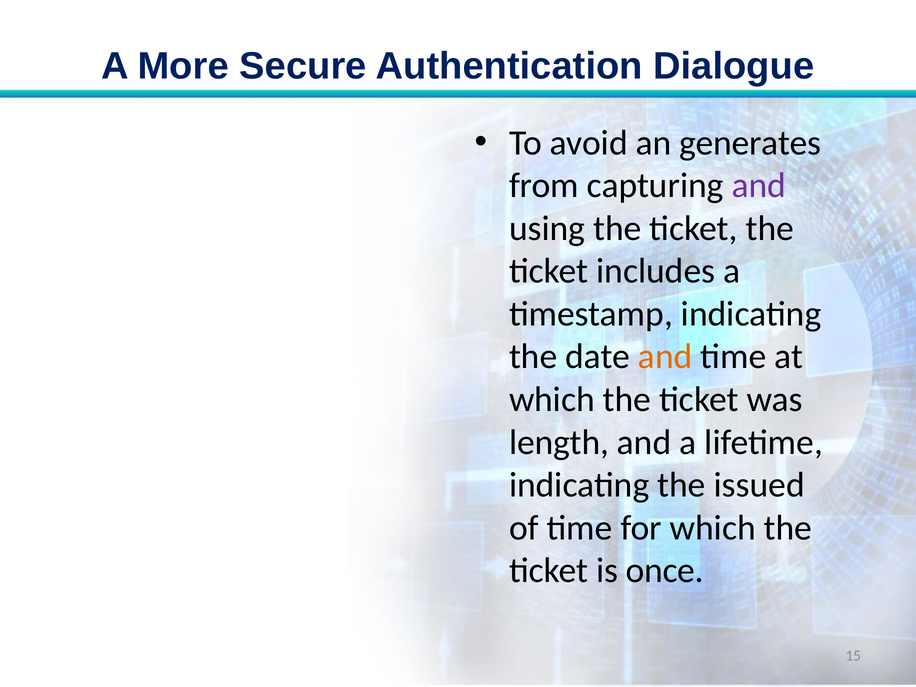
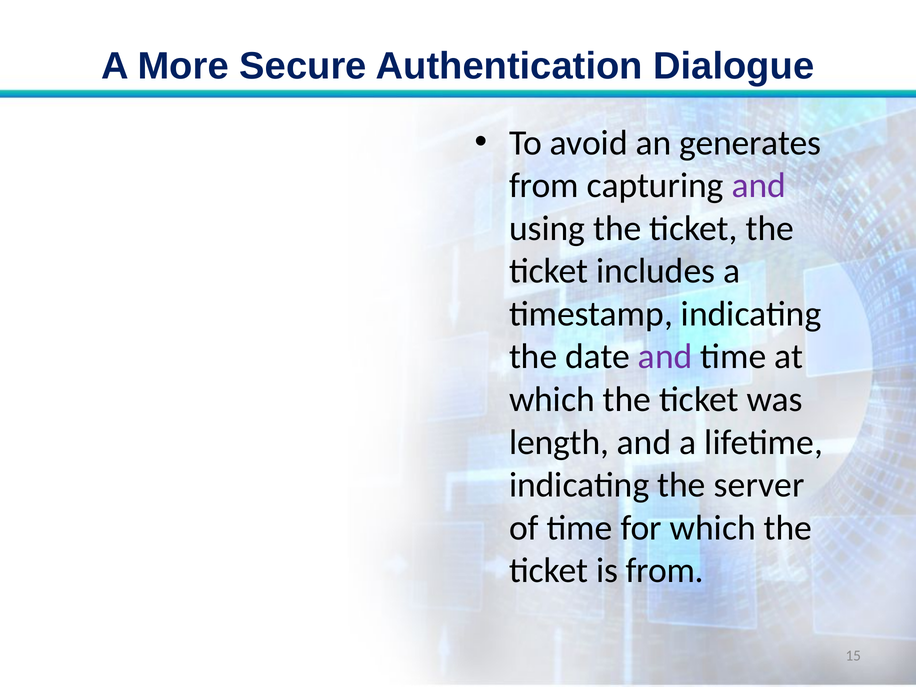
and colour: orange -> purple (665, 357)
issued: issued -> server (759, 485)
is once: once -> from (665, 571)
